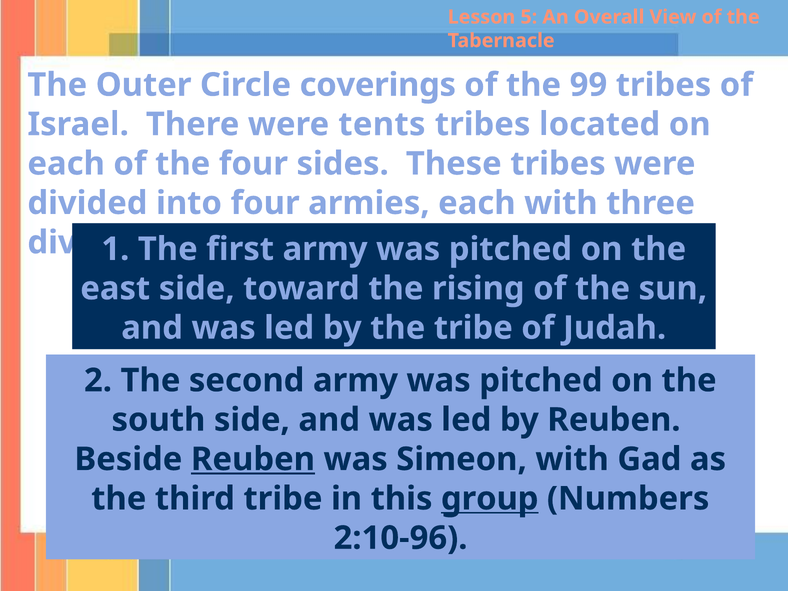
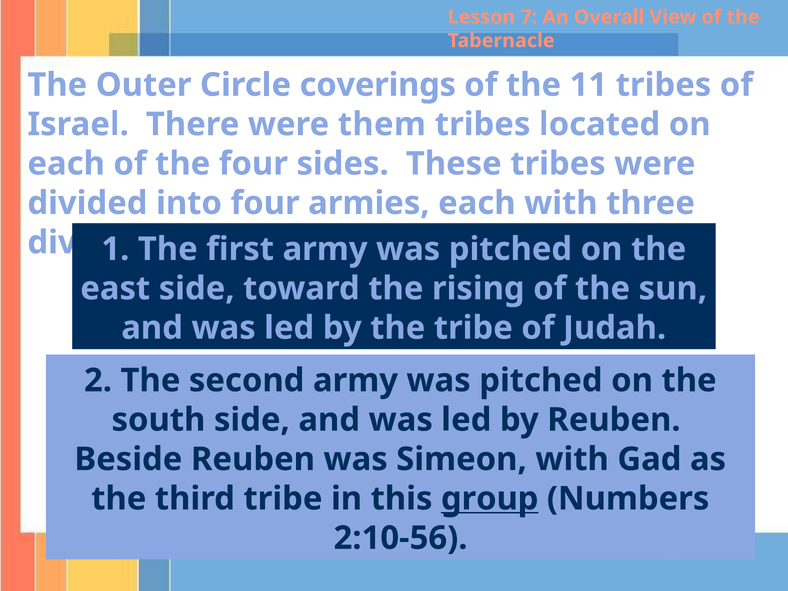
5: 5 -> 7 (529, 17)
99: 99 -> 11 (588, 85)
tents: tents -> them (382, 124)
Reuben underline: present -> none (253, 459)
2:10-96: 2:10-96 -> 2:10-56 (401, 538)
